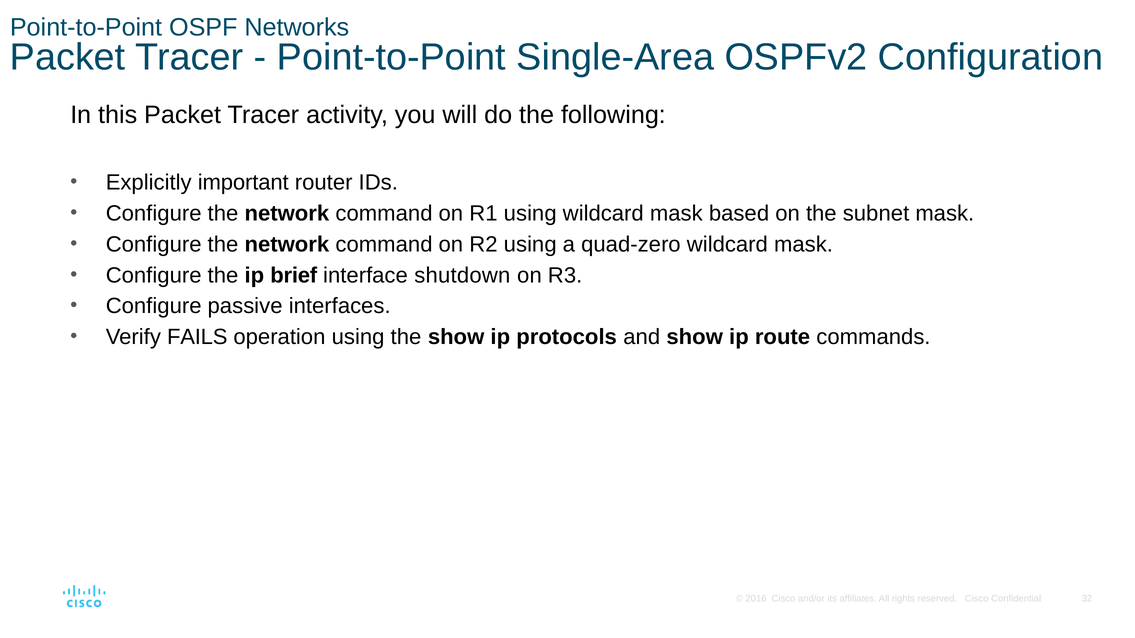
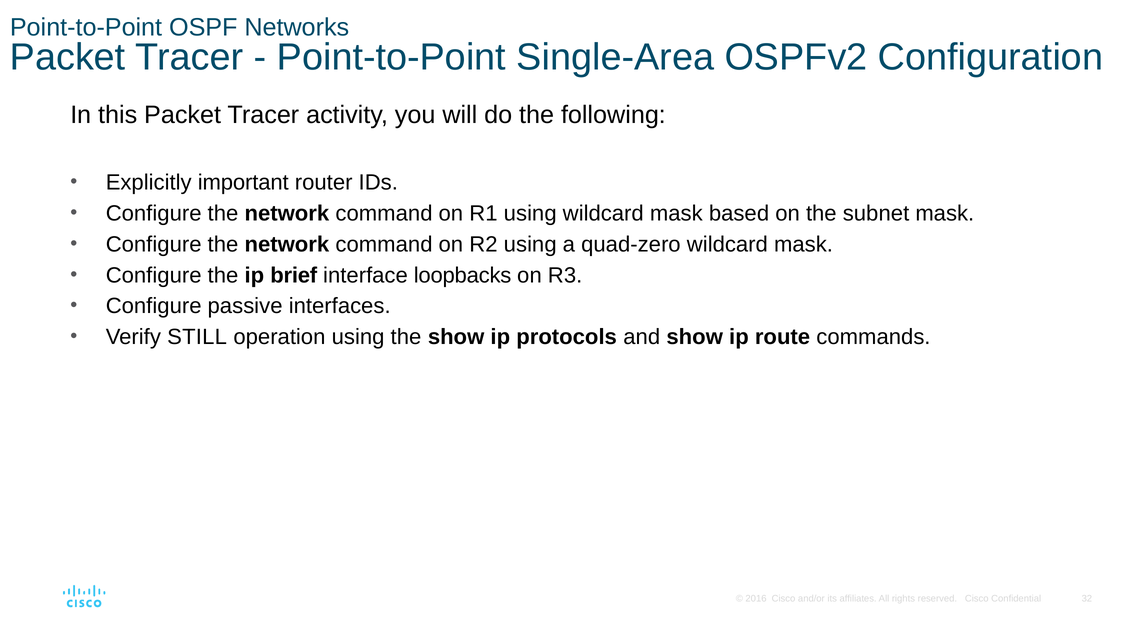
shutdown: shutdown -> loopbacks (463, 275)
FAILS: FAILS -> STILL (197, 337)
